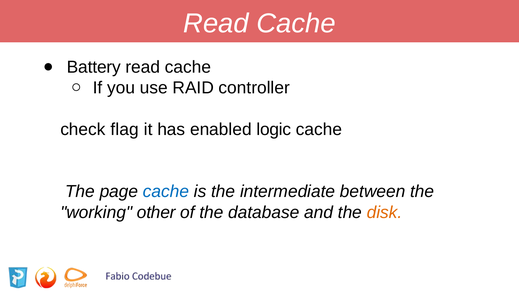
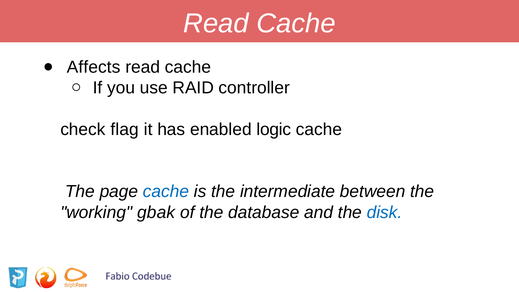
Battery: Battery -> Affects (94, 67)
other: other -> gbak (156, 212)
disk colour: orange -> blue (385, 212)
